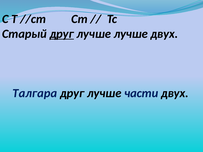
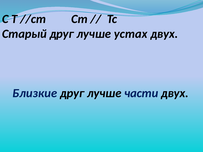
друг underline: present -> none (62, 34)
лучше лучше: лучше -> устах (131, 34)
Талгара: Талгара -> Близкие (35, 93)
